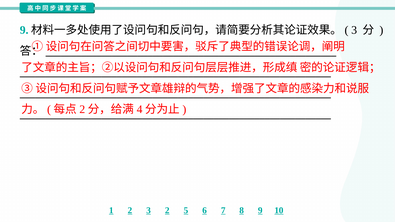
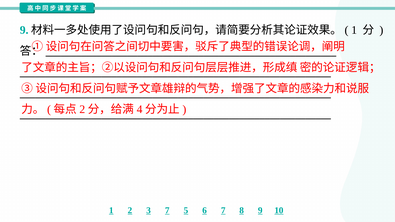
3: 3 -> 1 (354, 30)
2: 2 -> 7 (167, 211)
